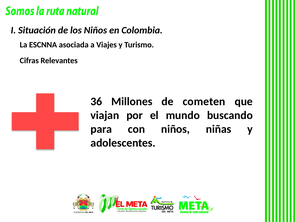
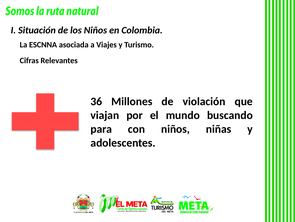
cometen: cometen -> violación (204, 101)
